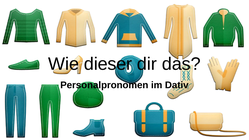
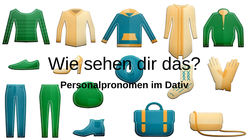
dieser: dieser -> sehen (108, 64)
